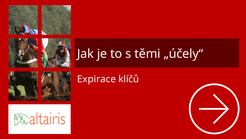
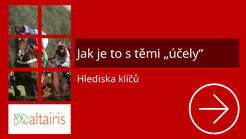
Expirace: Expirace -> Hlediska (96, 79)
